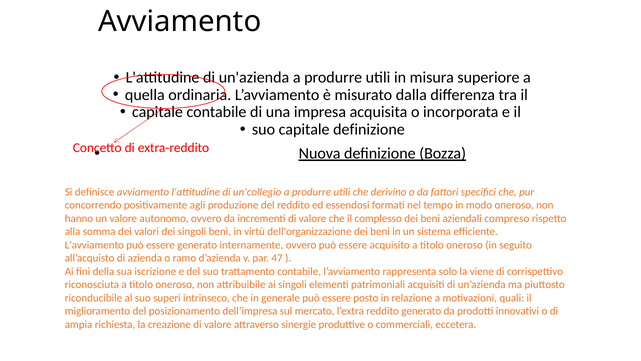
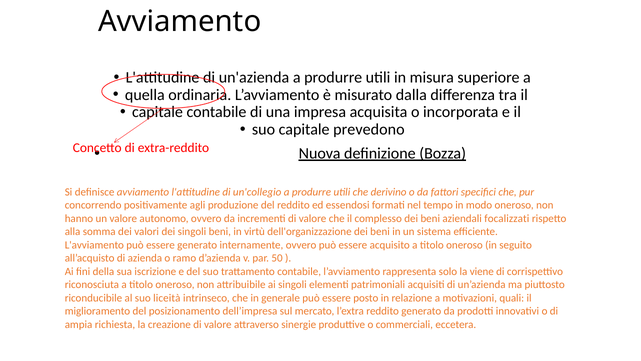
capitale definizione: definizione -> prevedono (369, 129)
compreso: compreso -> focalizzati (507, 218)
47: 47 -> 50 (277, 258)
superi: superi -> liceità (167, 298)
